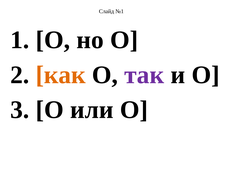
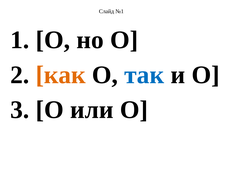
так colour: purple -> blue (144, 75)
